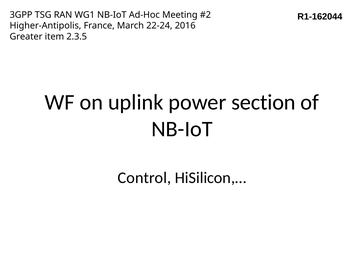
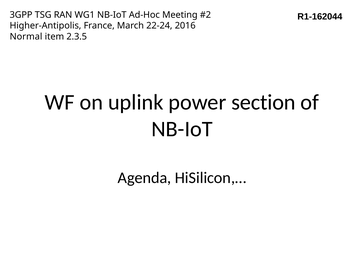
Greater: Greater -> Normal (26, 37)
Control: Control -> Agenda (144, 178)
